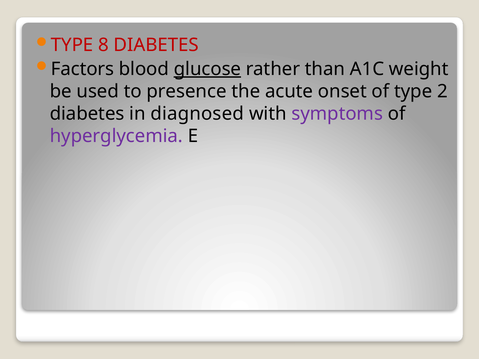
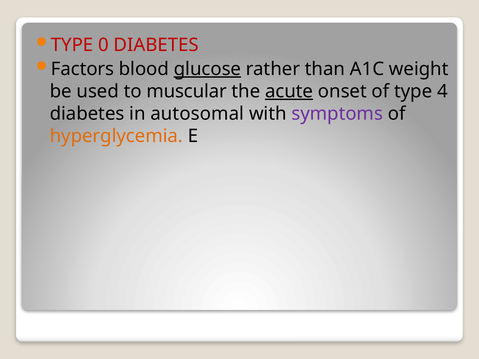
8: 8 -> 0 (103, 45)
presence: presence -> muscular (187, 91)
acute underline: none -> present (289, 91)
2: 2 -> 4 (442, 91)
diagnosed: diagnosed -> autosomal (197, 114)
hyperglycemia colour: purple -> orange (116, 136)
